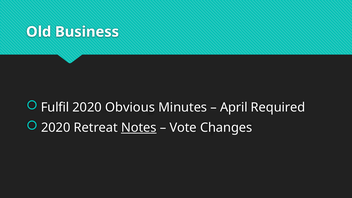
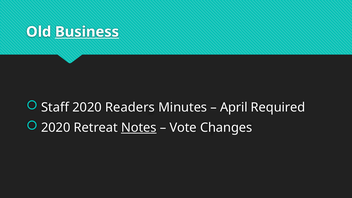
Business underline: none -> present (87, 32)
Fulfil: Fulfil -> Staff (55, 107)
Obvious: Obvious -> Readers (130, 107)
